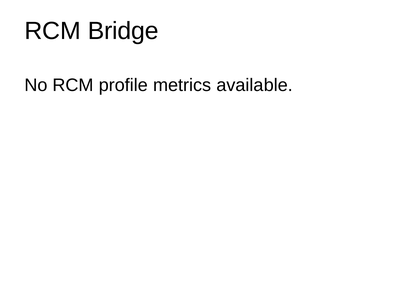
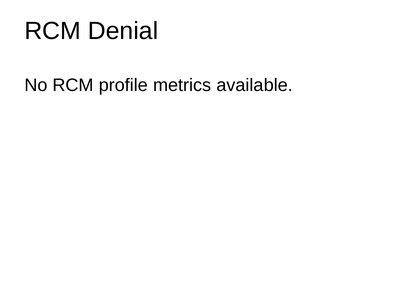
Bridge: Bridge -> Denial (123, 31)
